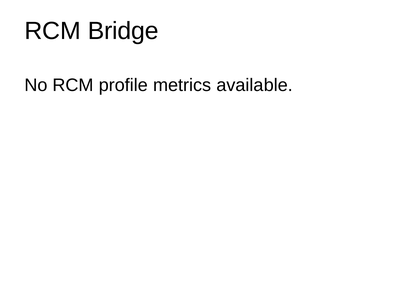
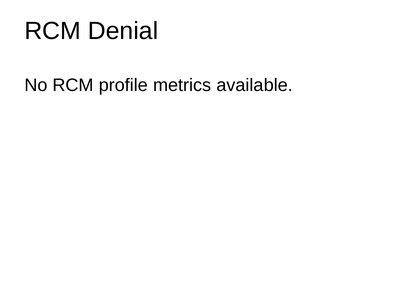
Bridge: Bridge -> Denial (123, 31)
